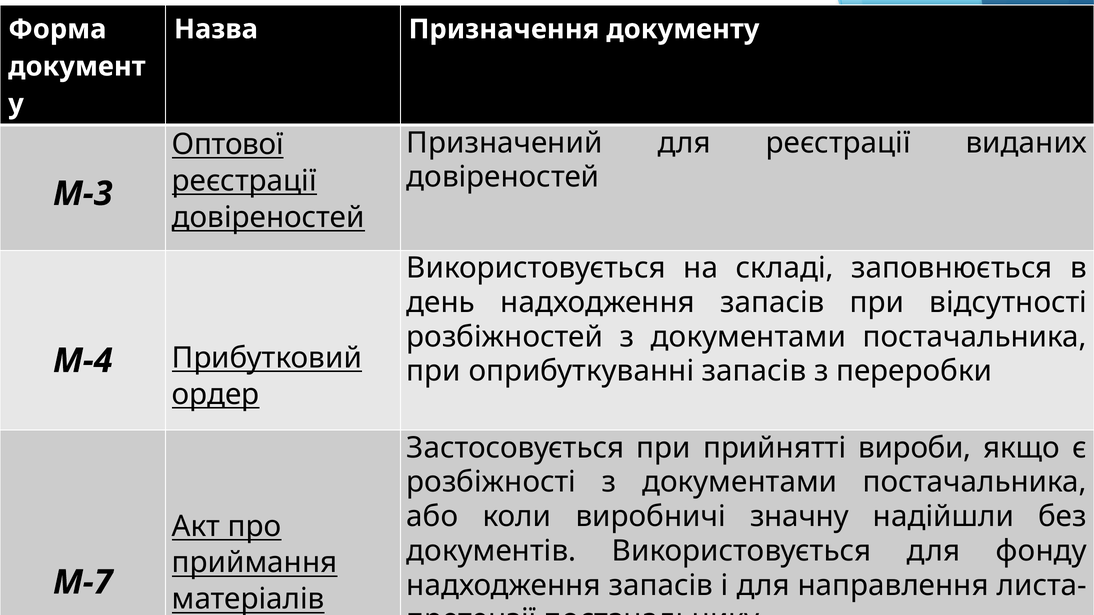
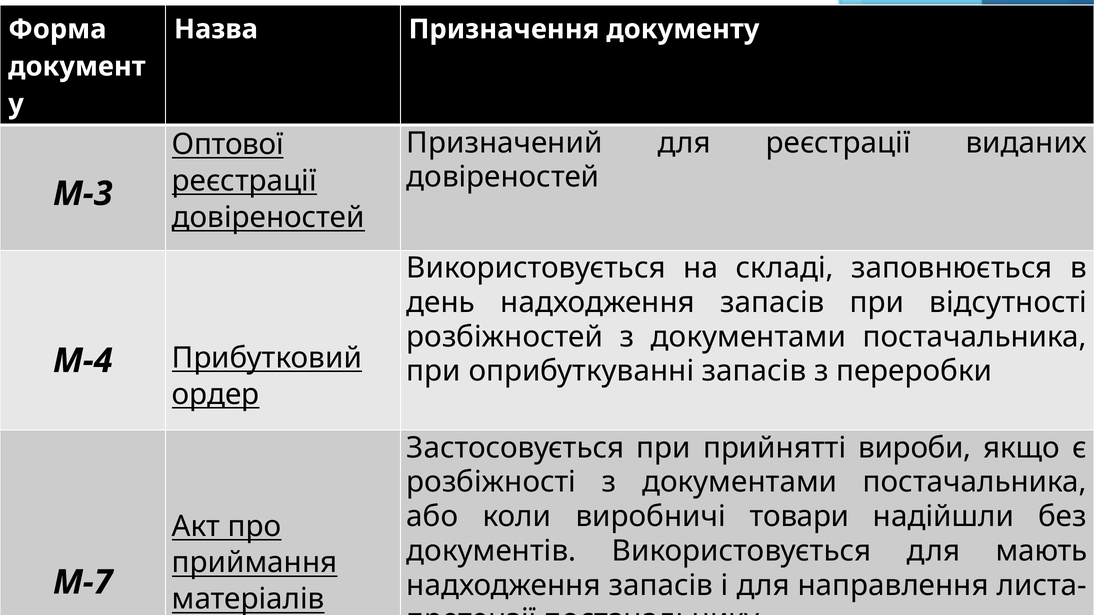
значну: значну -> товари (799, 517)
фонду: фонду -> мають (1042, 551)
